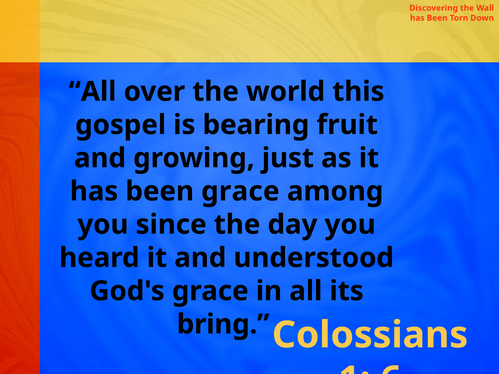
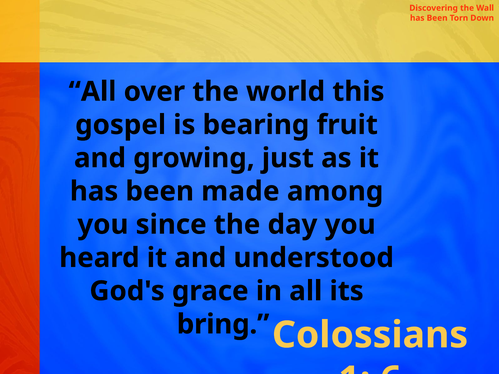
been grace: grace -> made (240, 191)
